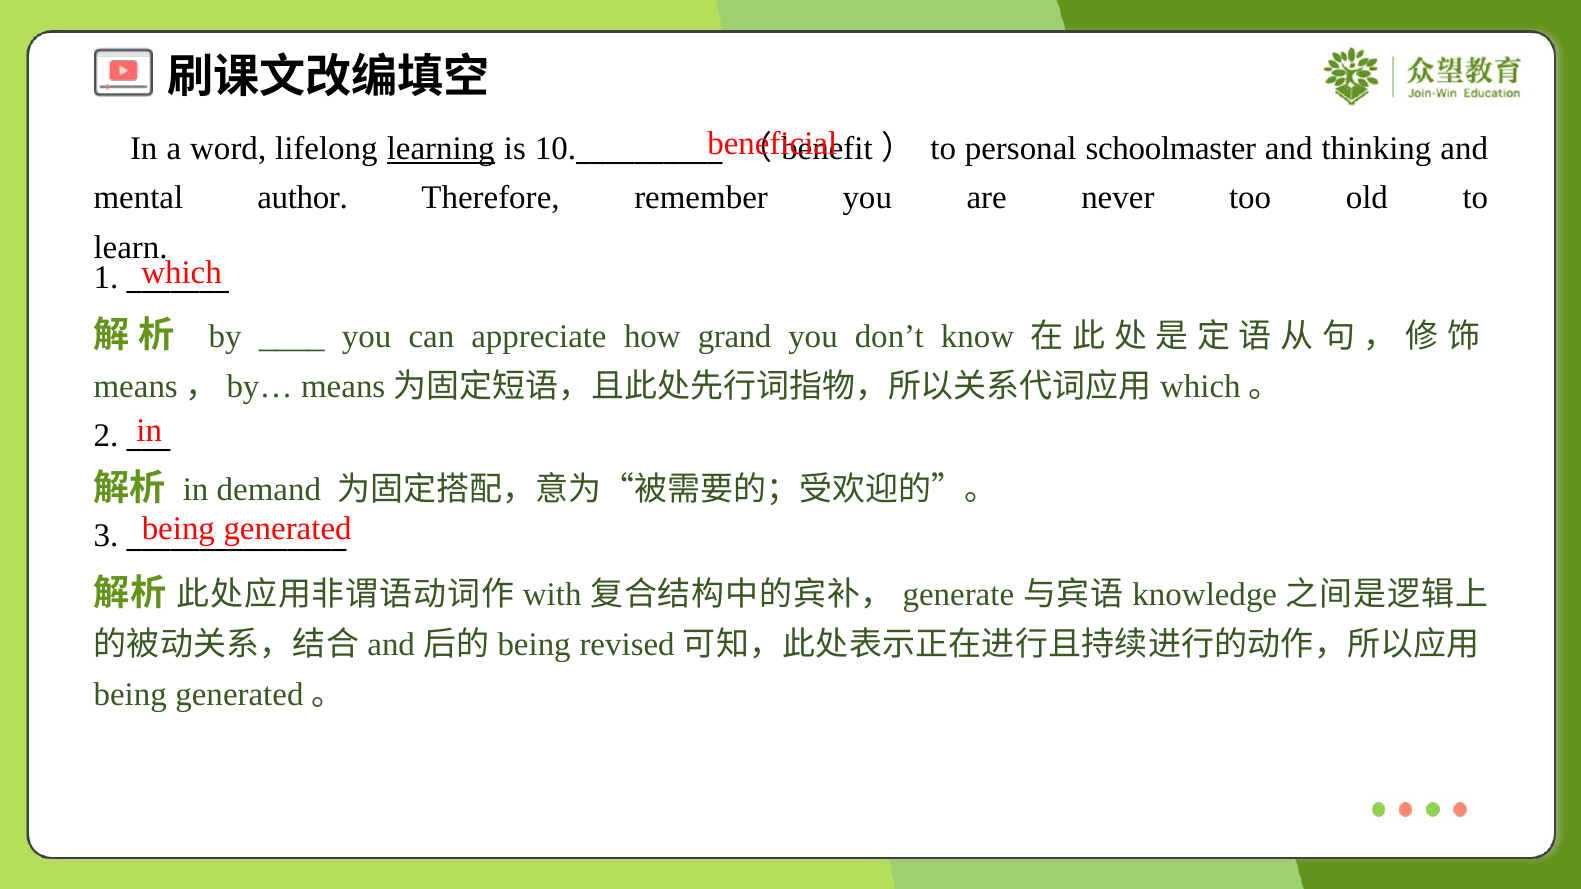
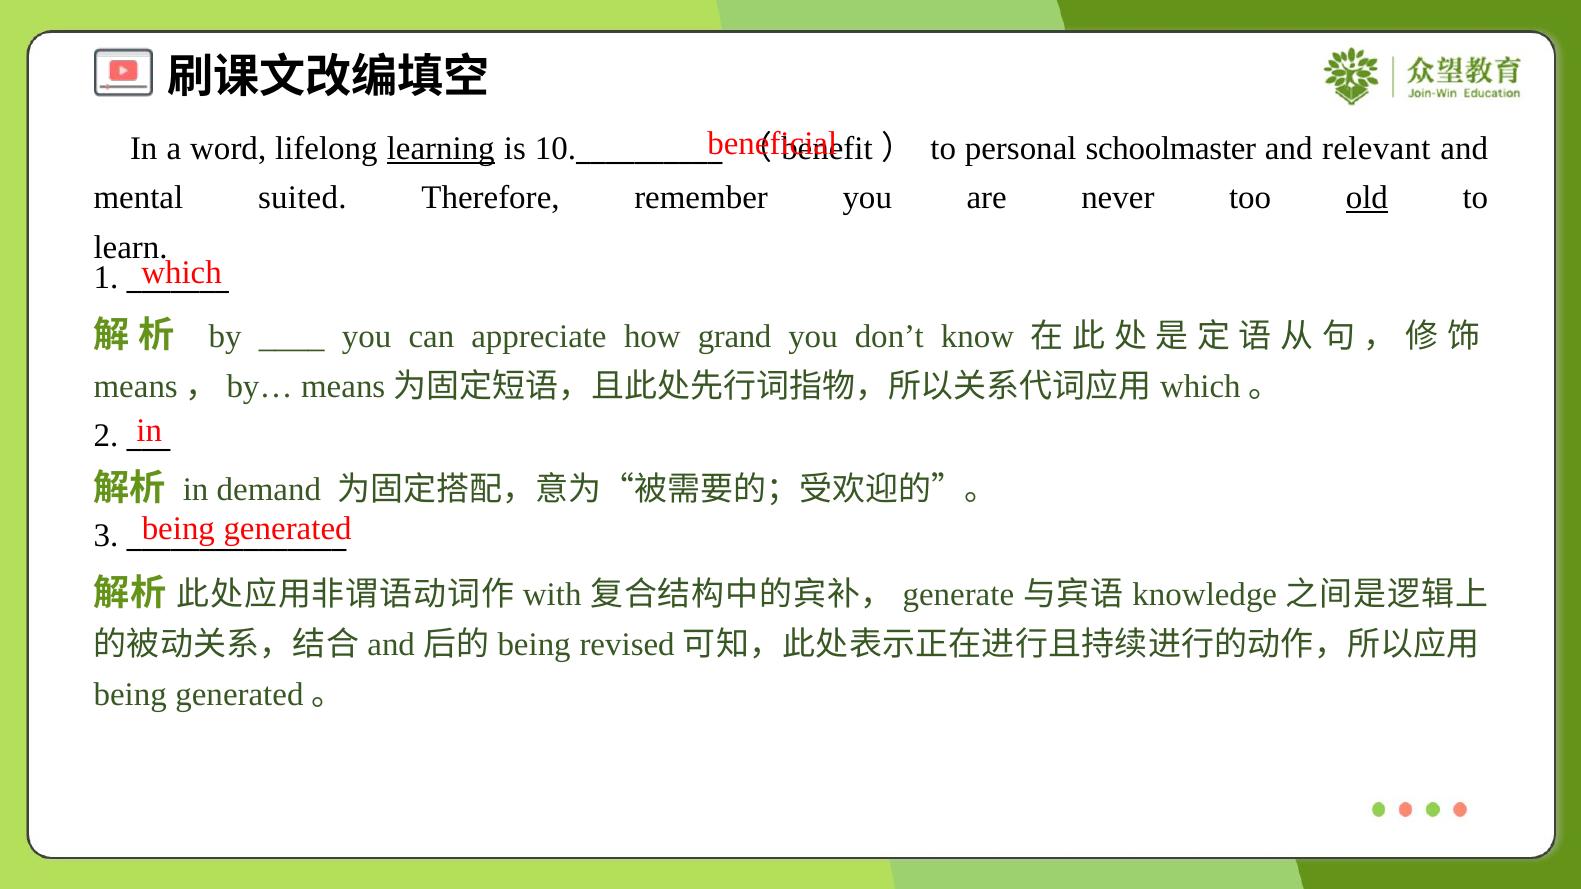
thinking: thinking -> relevant (1376, 149)
author: author -> suited (302, 198)
old underline: none -> present (1367, 198)
